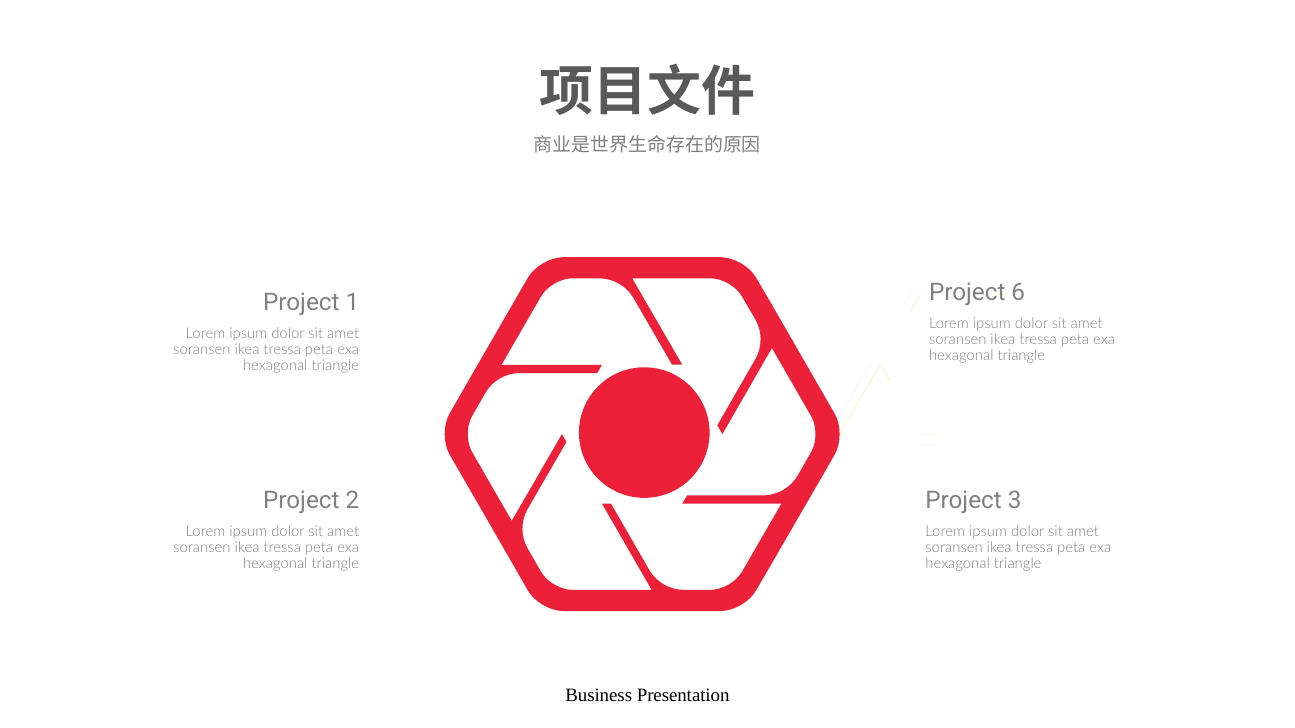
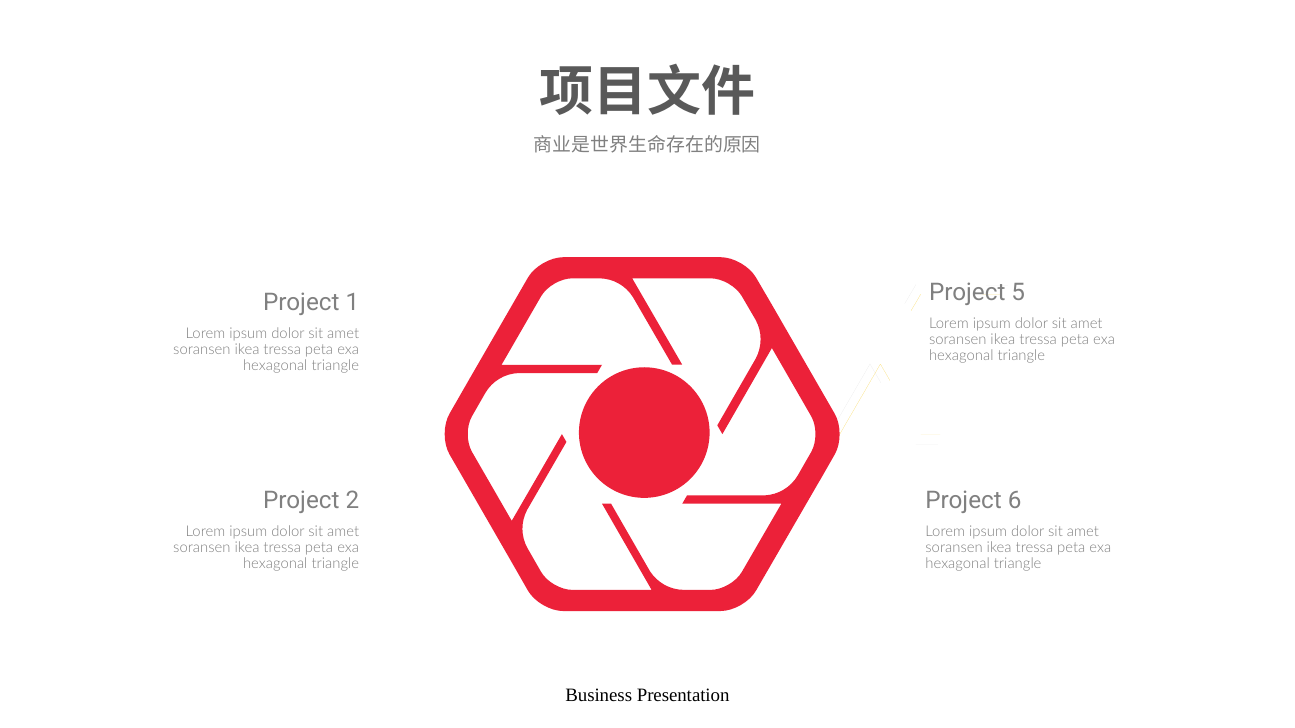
6: 6 -> 5 (1018, 293)
3: 3 -> 6 (1015, 501)
